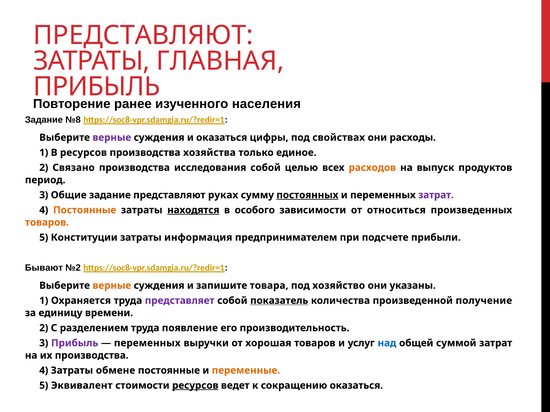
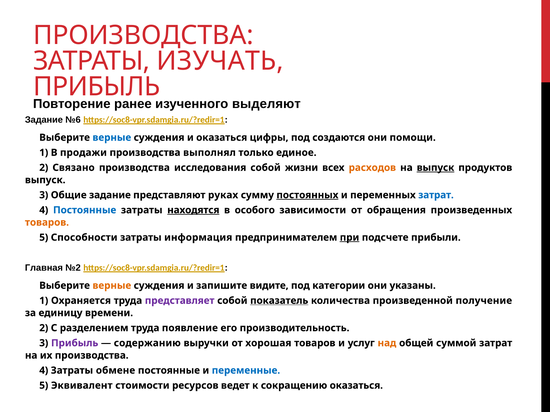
ПРЕДСТАВЛЯЮТ: ПРЕДСТАВЛЯЮТ -> ПРОИЗВОДСТВА (143, 36)
ГЛАВНАЯ: ГЛАВНАЯ -> ИЗУЧАТЬ (220, 61)
населения: населения -> выделяют (266, 104)
№8: №8 -> №6 (73, 120)
верные colour: purple -> blue (112, 138)
свойствах: свойствах -> создаются (339, 138)
расходы: расходы -> помощи (413, 138)
В ресурсов: ресурсов -> продажи (83, 153)
хозяйства: хозяйства -> выполнял (209, 153)
целью: целью -> жизни (301, 168)
выпуск underline: none -> present (436, 168)
период: период -> выпуск (45, 180)
затрат colour: purple -> blue (436, 195)
Постоянные colour: orange -> blue (85, 210)
относиться: относиться -> обращения (396, 210)
Конституции: Конституции -> Способности (84, 238)
при underline: none -> present (350, 238)
Бывают: Бывают -> Главная (44, 268)
товара: товара -> видите (269, 286)
хозяйство: хозяйство -> категории (339, 286)
переменных: переменных -> содержанию (147, 343)
над colour: blue -> orange (387, 343)
переменные colour: orange -> blue (246, 371)
ресурсов underline: present -> none (195, 386)
